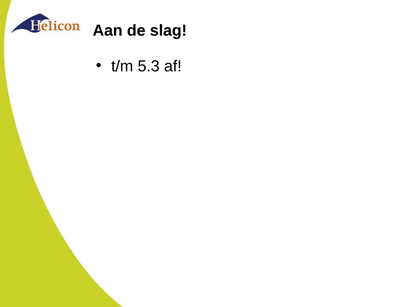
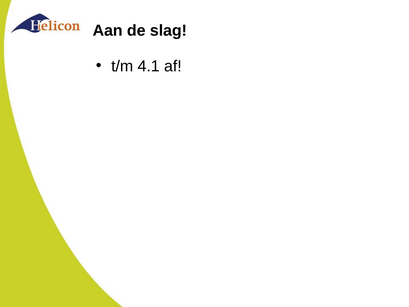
5.3: 5.3 -> 4.1 (149, 66)
